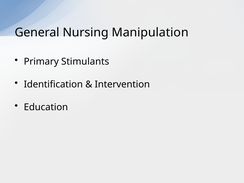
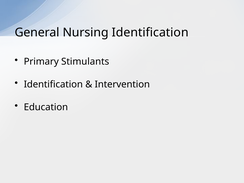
Nursing Manipulation: Manipulation -> Identification (150, 32)
